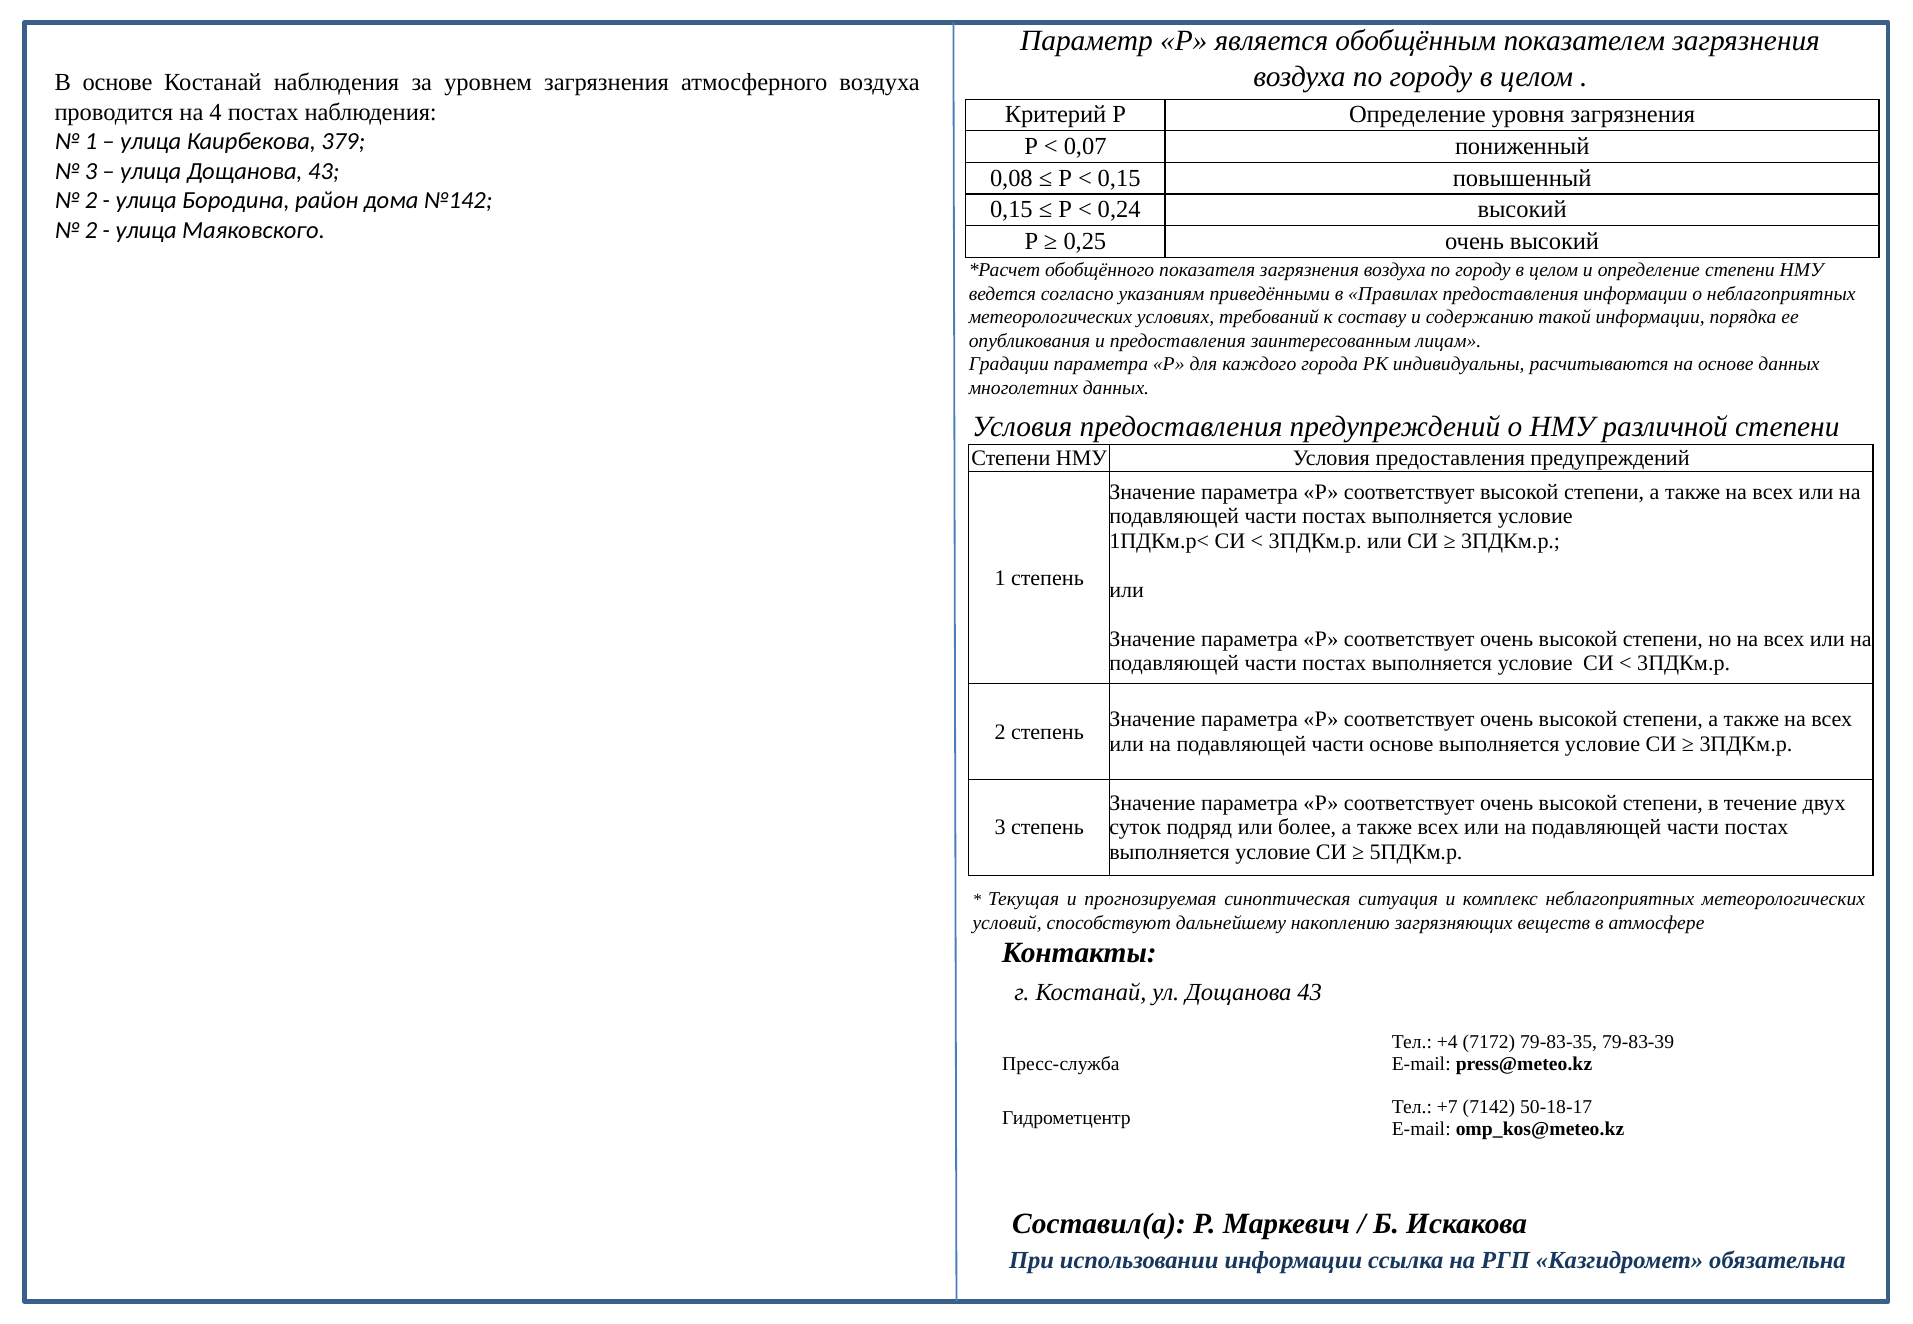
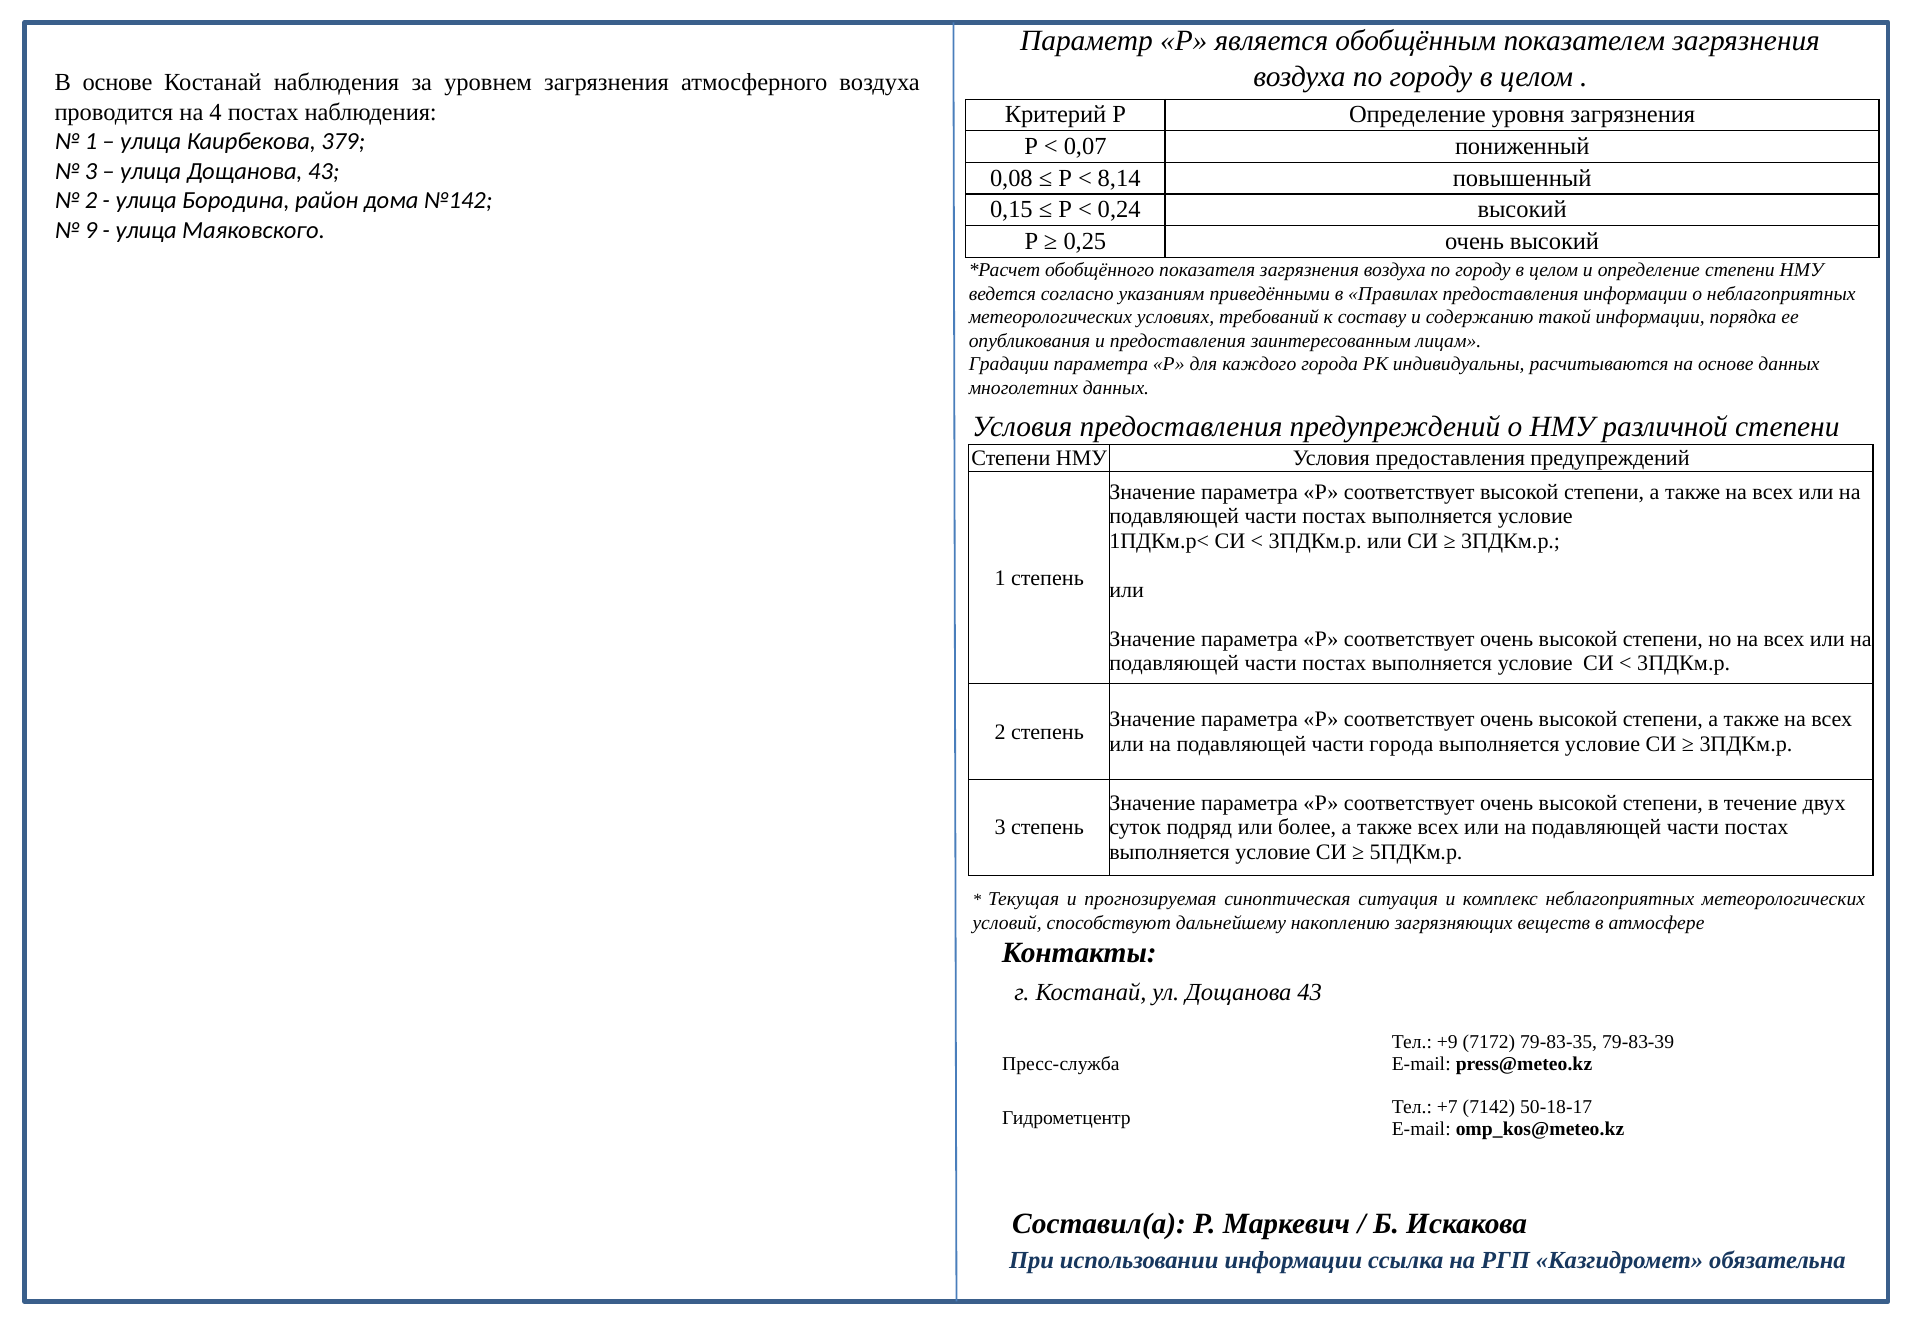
0,15: 0,15 -> 8,14 (1119, 178)
2: 2 -> 9 (91, 230)
части основе: основе -> города (1401, 744)
+4: +4 -> +9 (1447, 1043)
